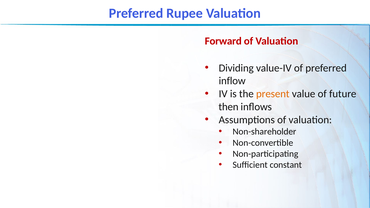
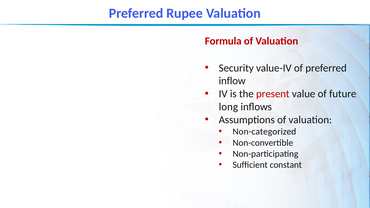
Forward: Forward -> Formula (223, 41)
Dividing: Dividing -> Security (236, 68)
present colour: orange -> red (273, 94)
then: then -> long (228, 107)
Non-shareholder: Non-shareholder -> Non-categorized (264, 132)
